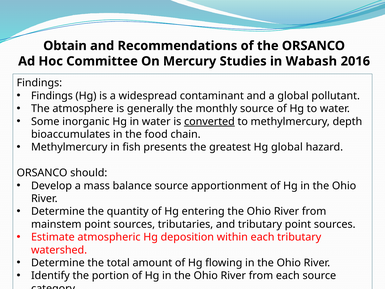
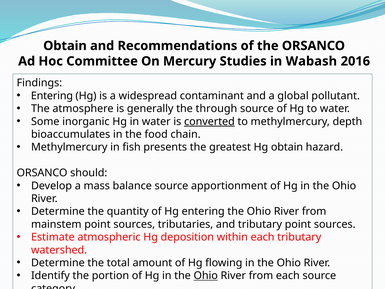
Findings: Findings -> Entering (52, 96)
monthly: monthly -> through (216, 109)
Hg global: global -> obtain (287, 147)
Ohio underline: none -> present (206, 275)
